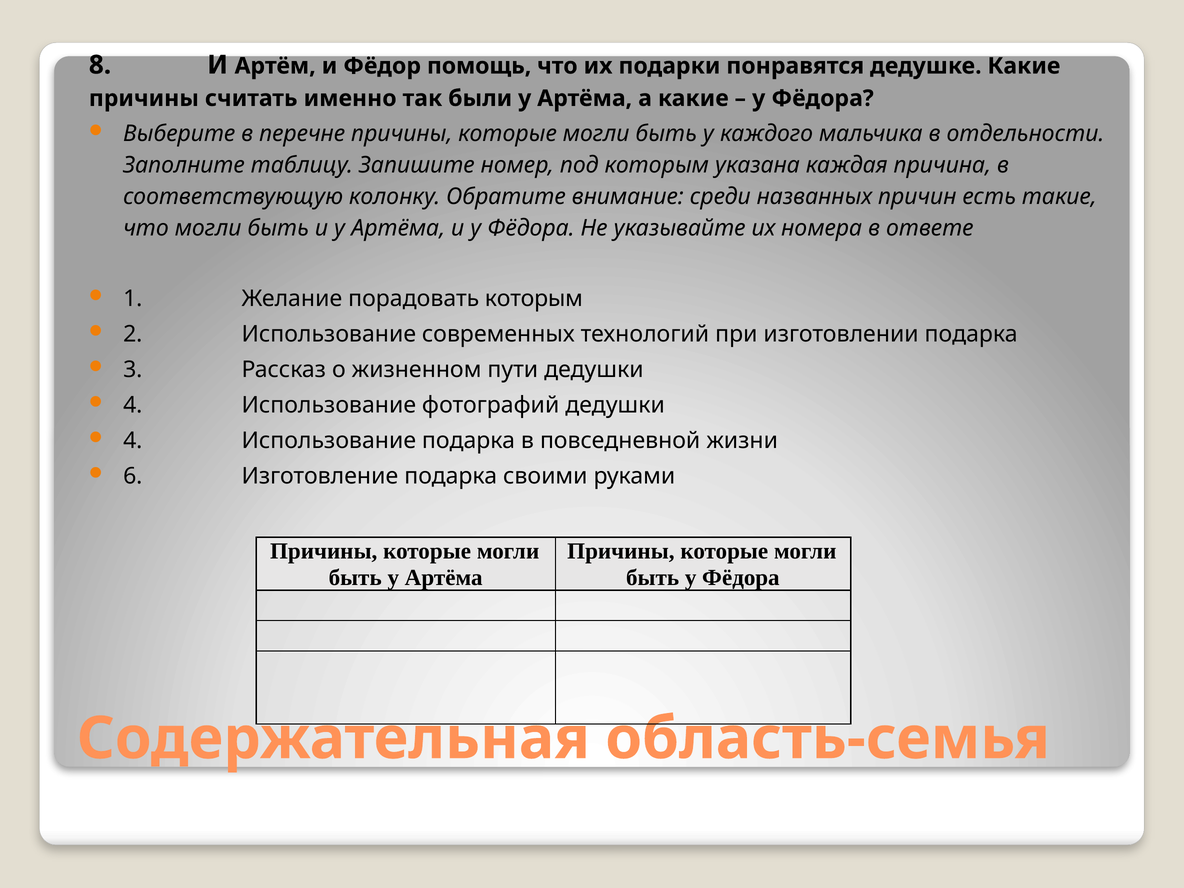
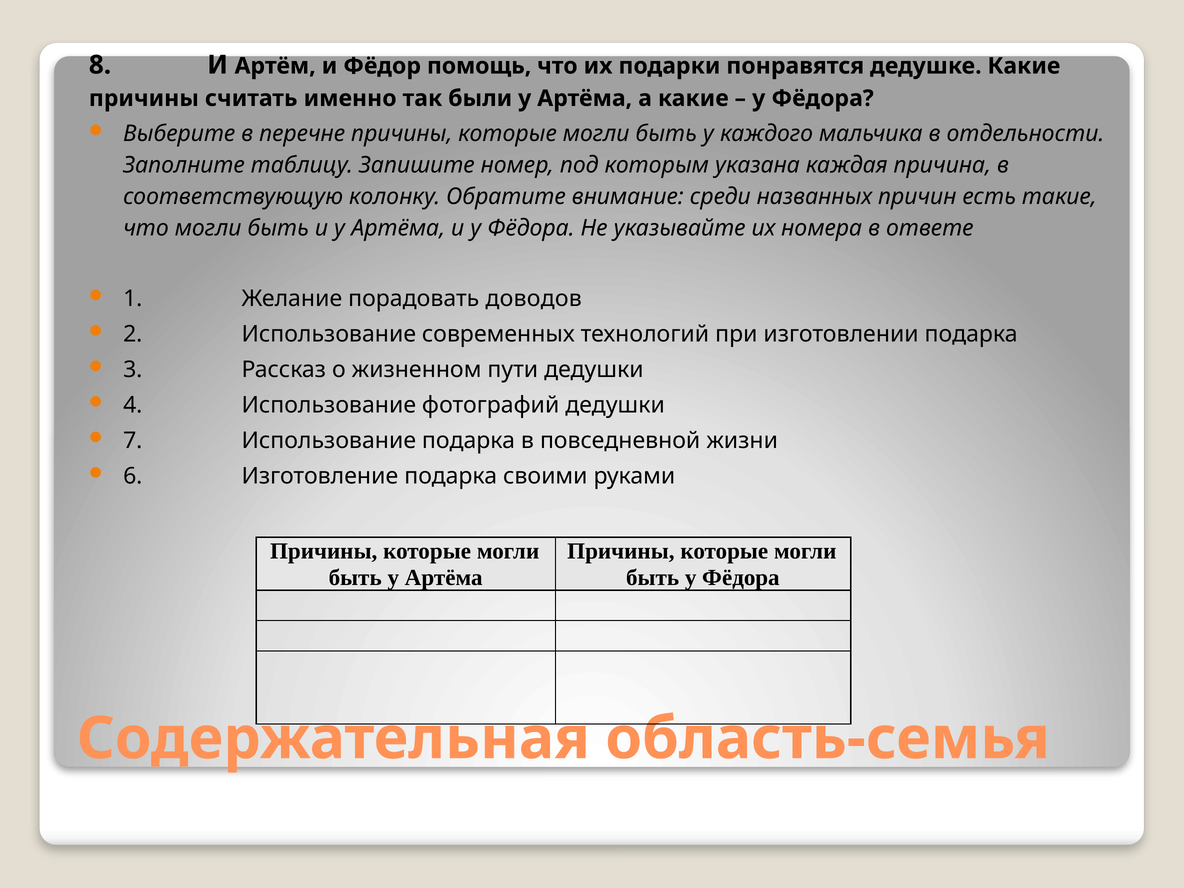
порадовать которым: которым -> доводов (534, 299)
4: 4 -> 7 (133, 441)
